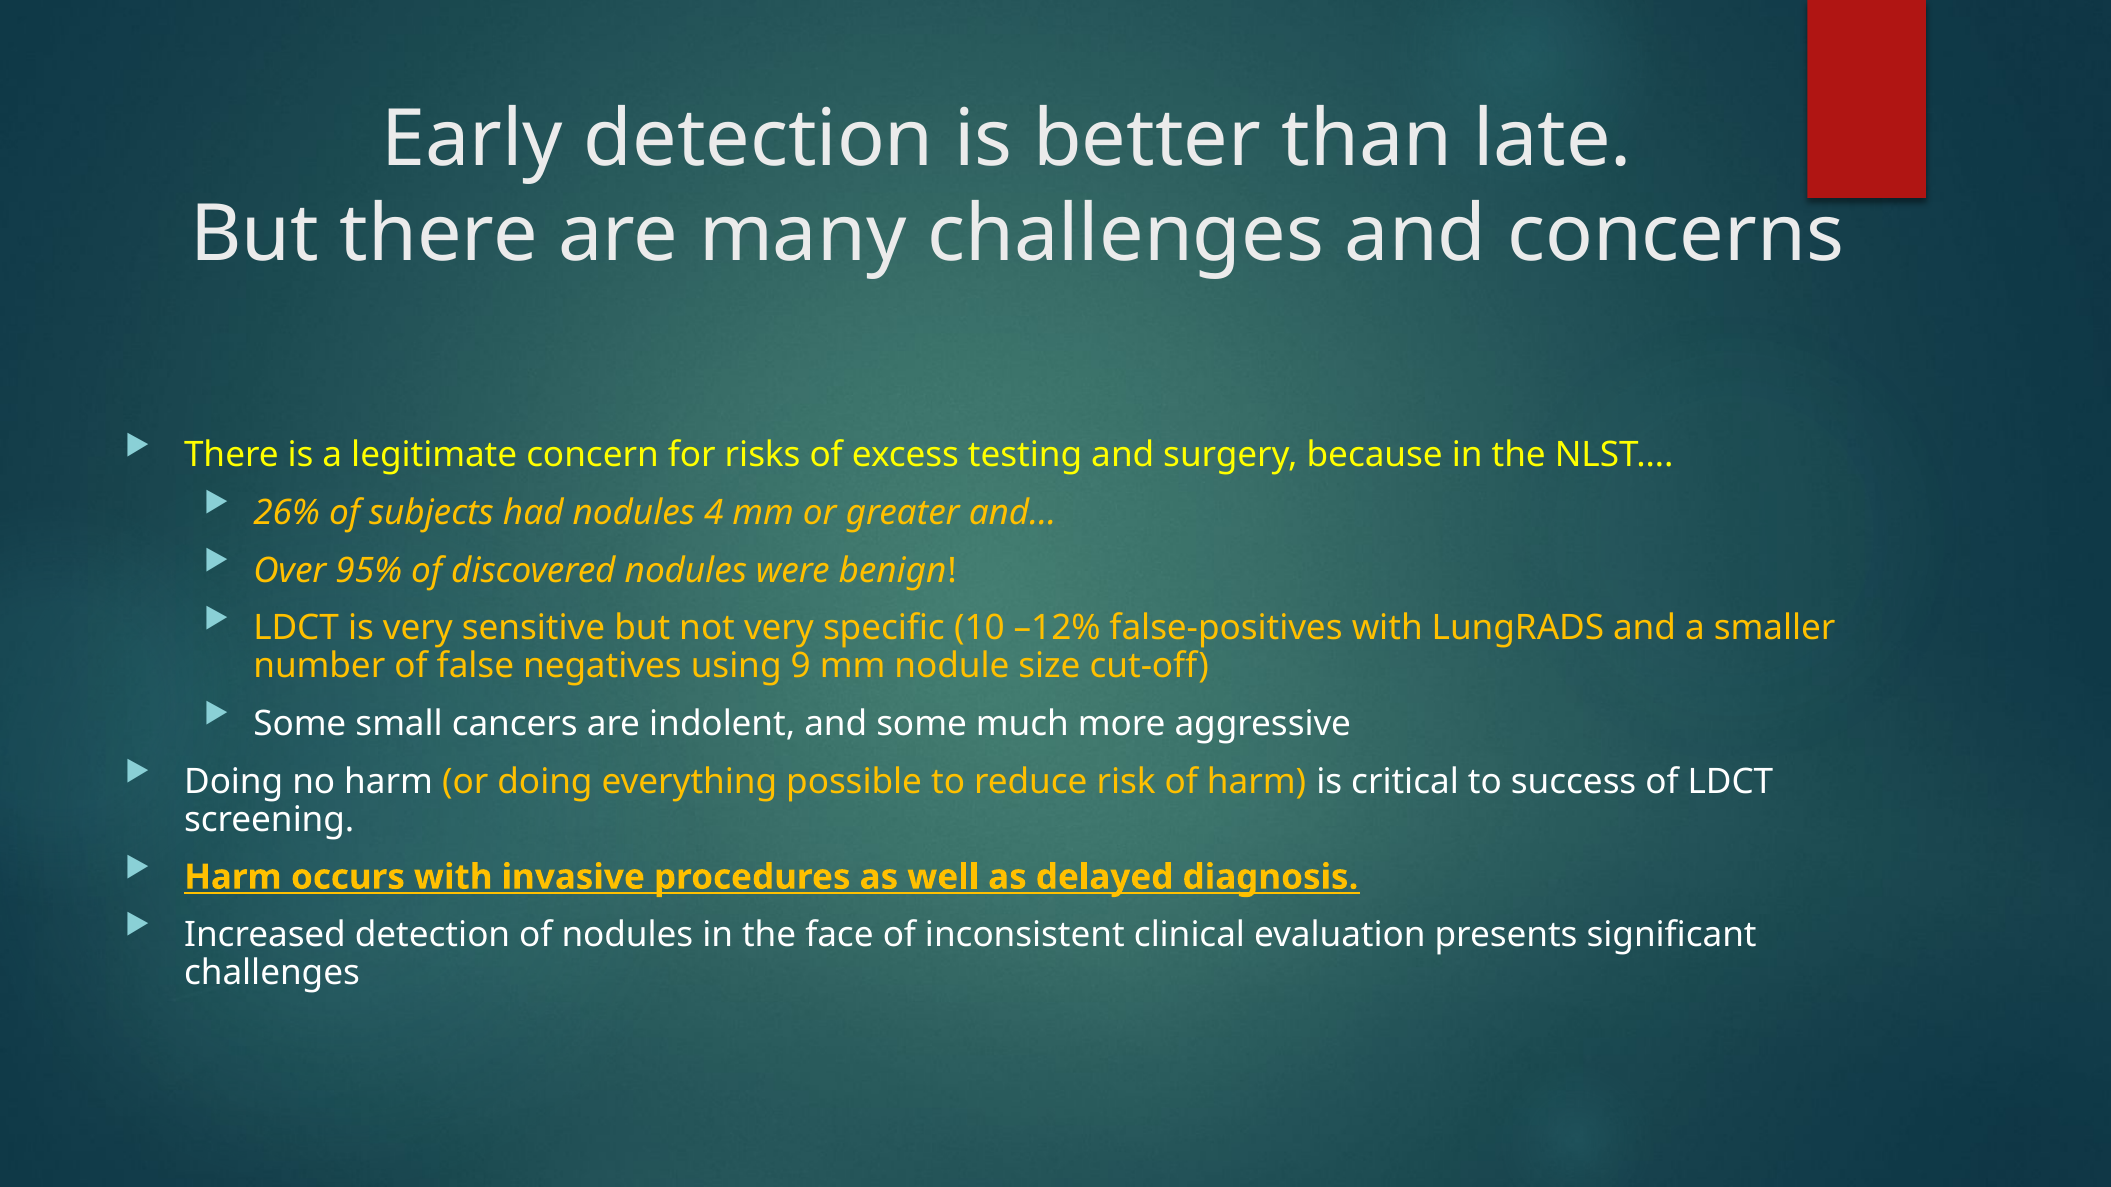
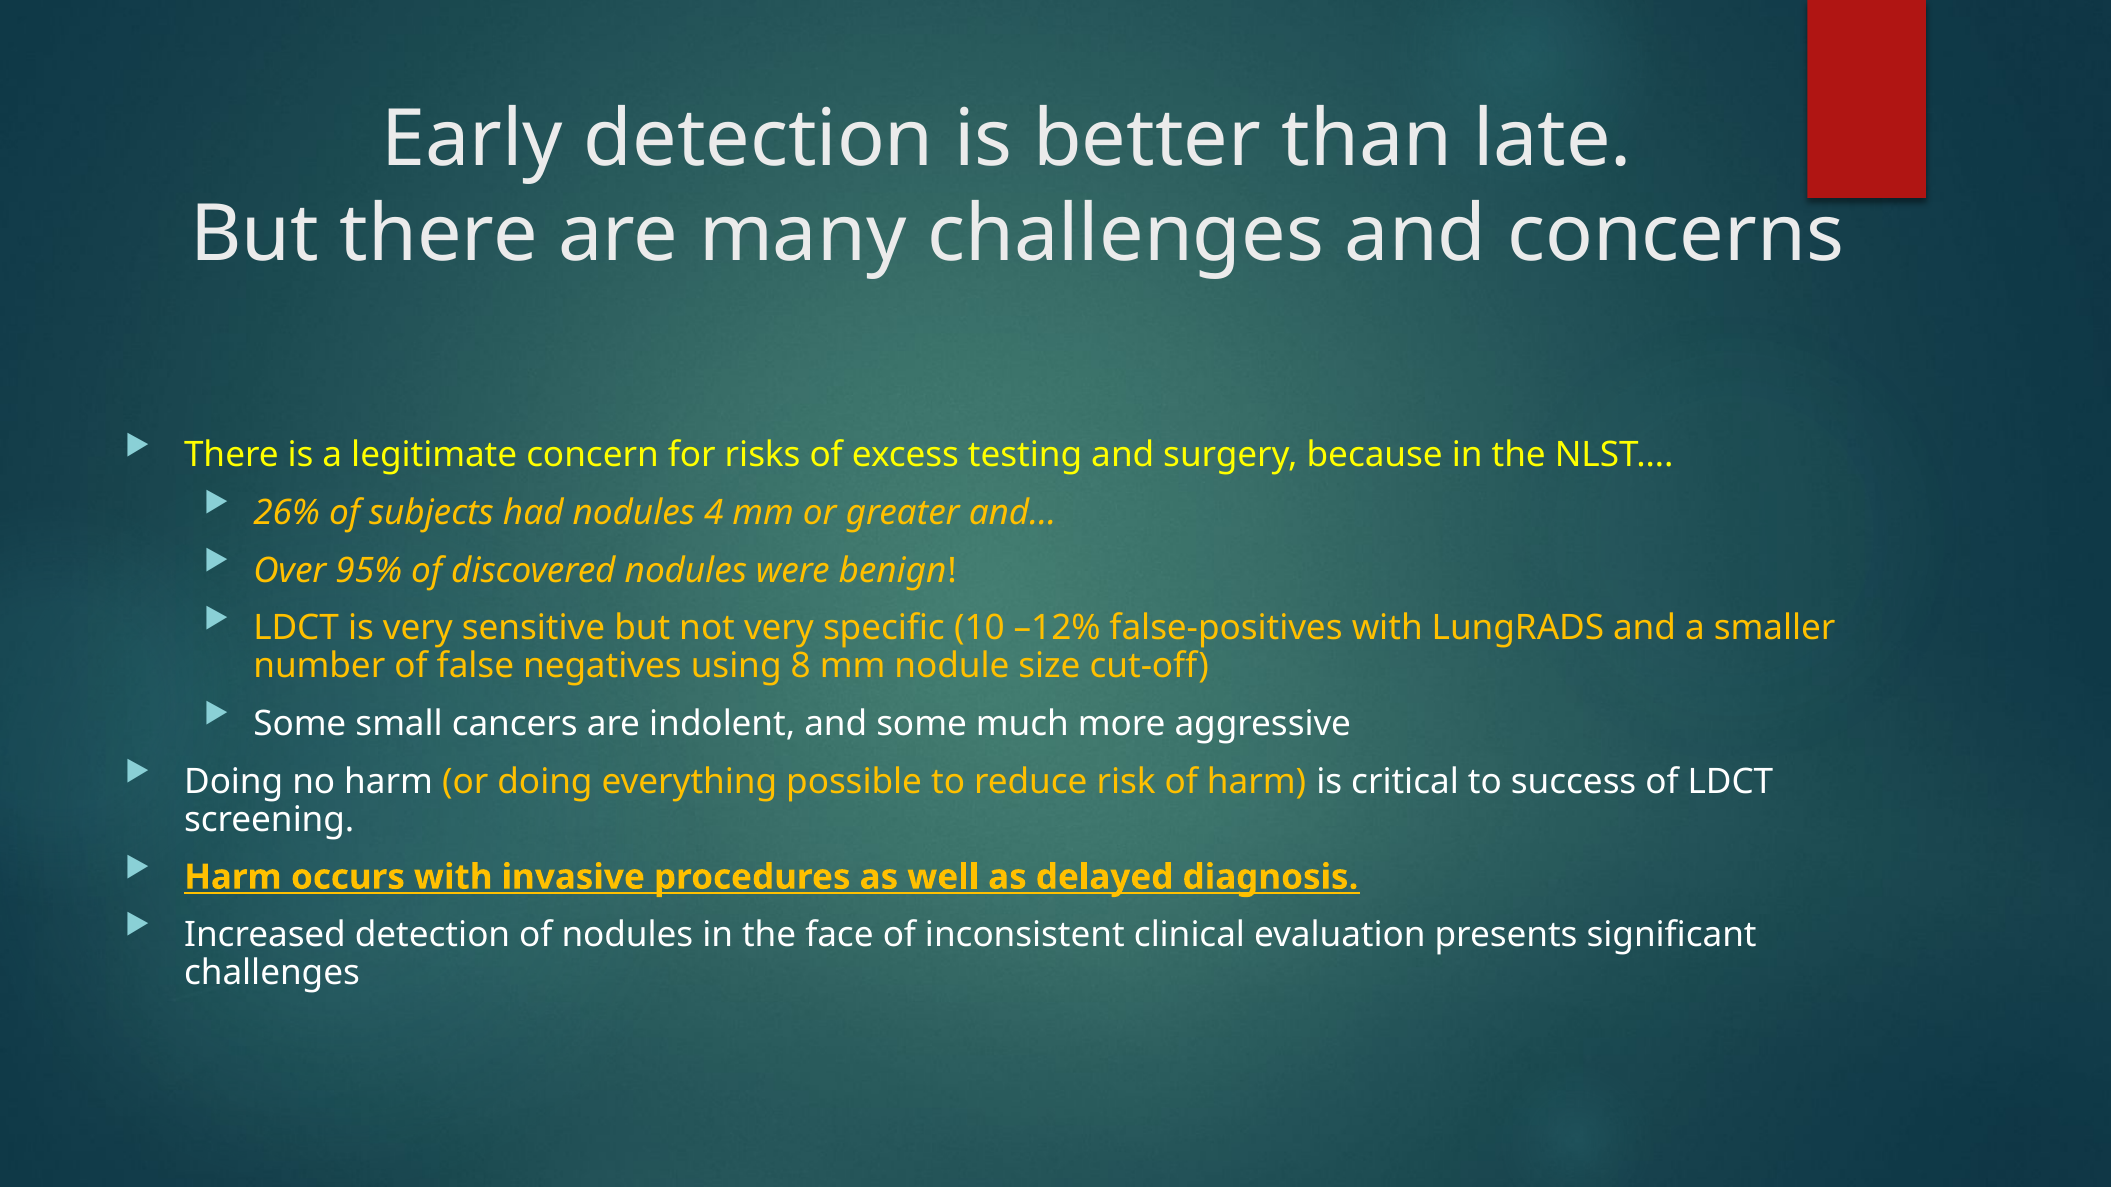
9: 9 -> 8 (801, 666)
